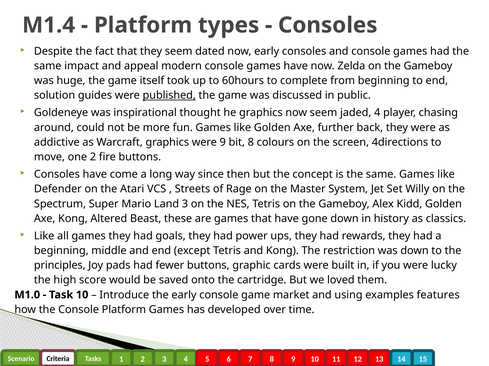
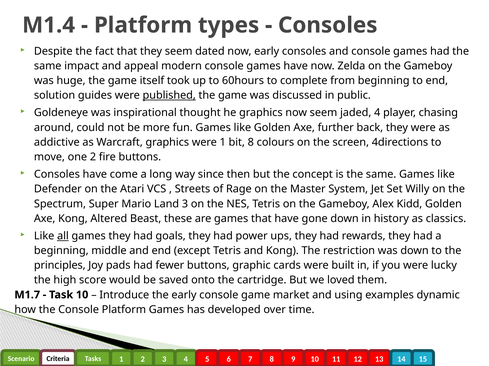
were 9: 9 -> 1 (223, 142)
all underline: none -> present (63, 236)
M1.0: M1.0 -> M1.7 (27, 295)
features: features -> dynamic (438, 295)
